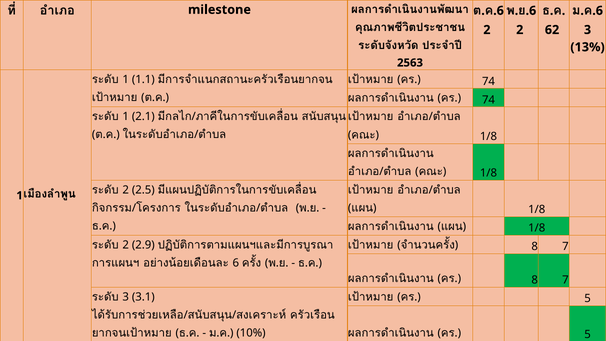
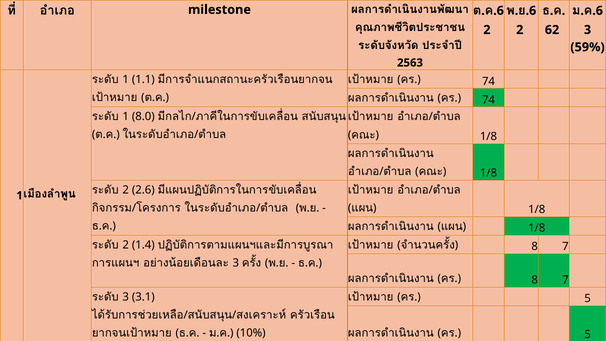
13%: 13% -> 59% (588, 47)
1 2.1: 2.1 -> 8.0 (143, 117)
2.5: 2.5 -> 2.6 (143, 190)
2.9: 2.9 -> 1.4 (143, 245)
6: 6 -> 3 (236, 263)
